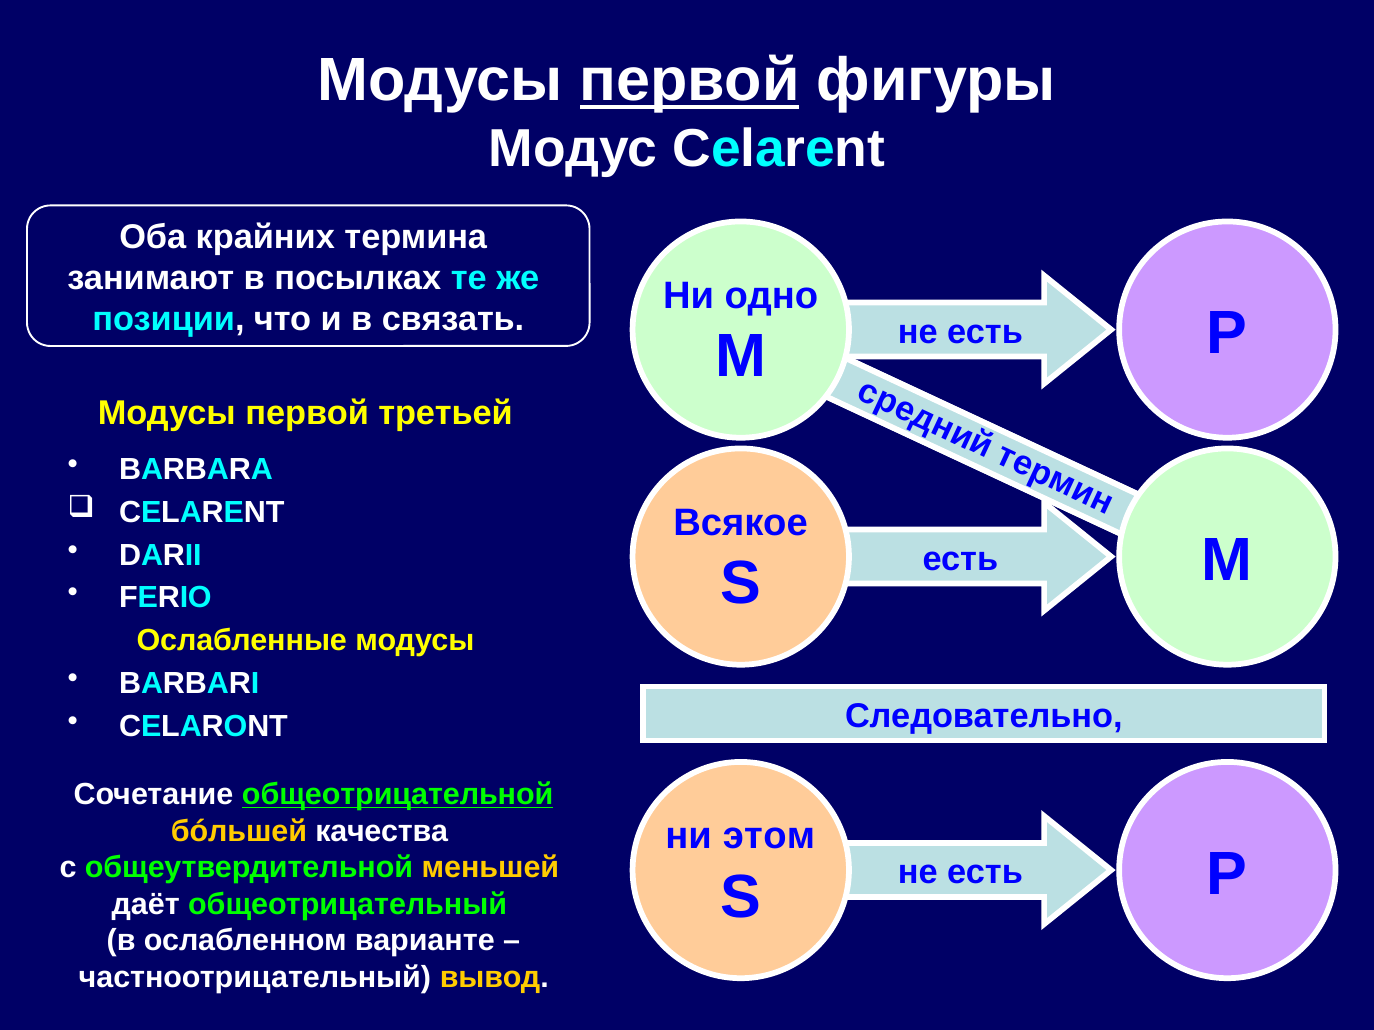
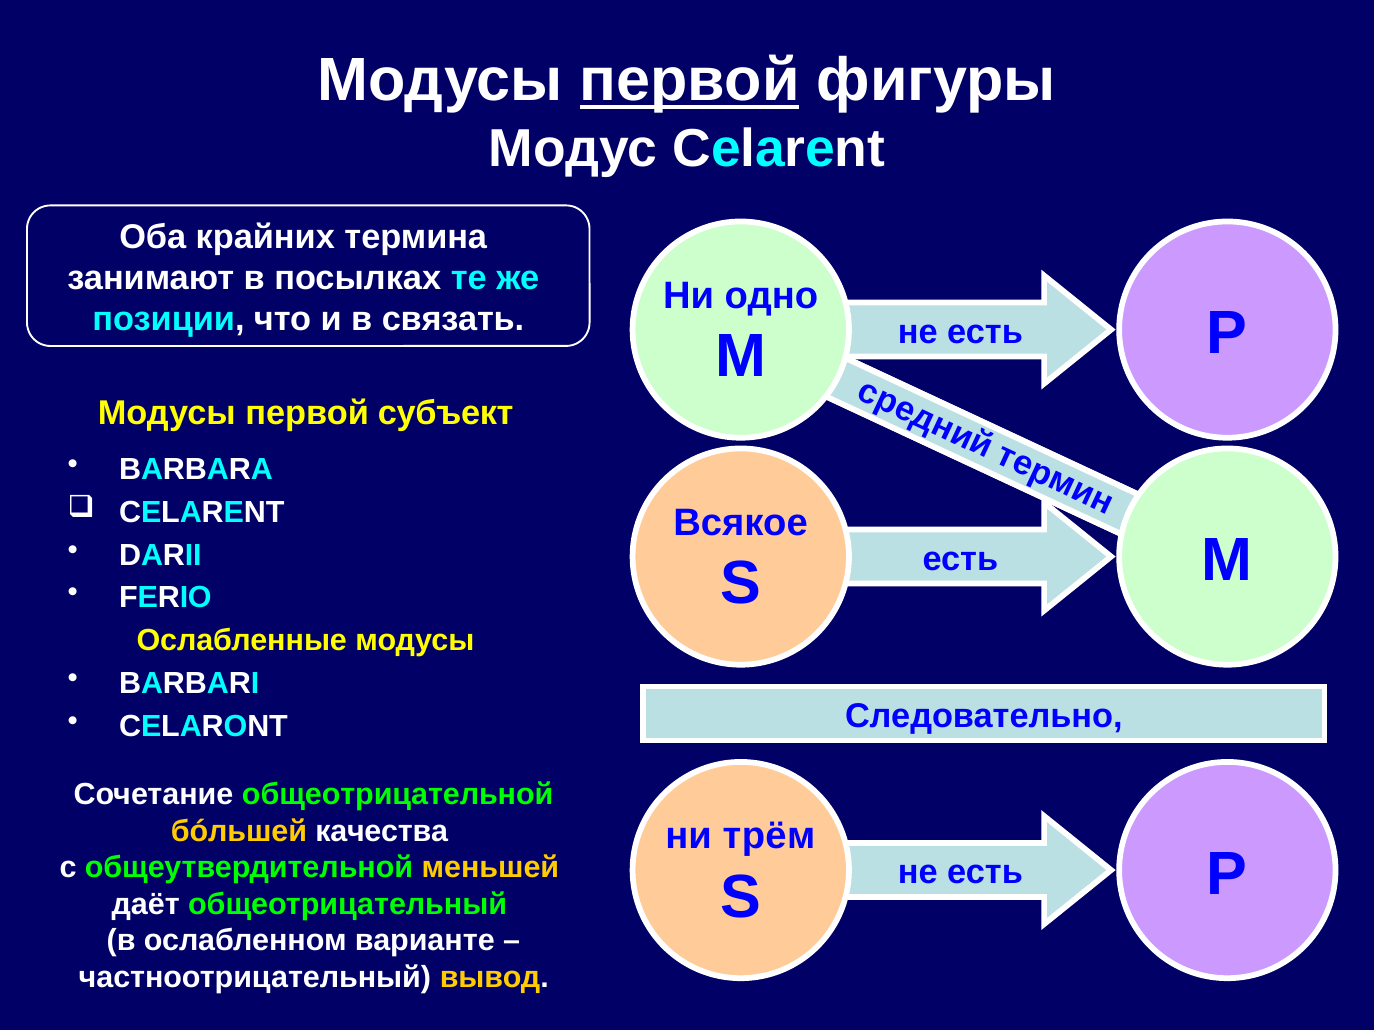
третьей: третьей -> субъект (446, 414)
общеотрицательной underline: present -> none (398, 795)
этом: этом -> трём (769, 836)
